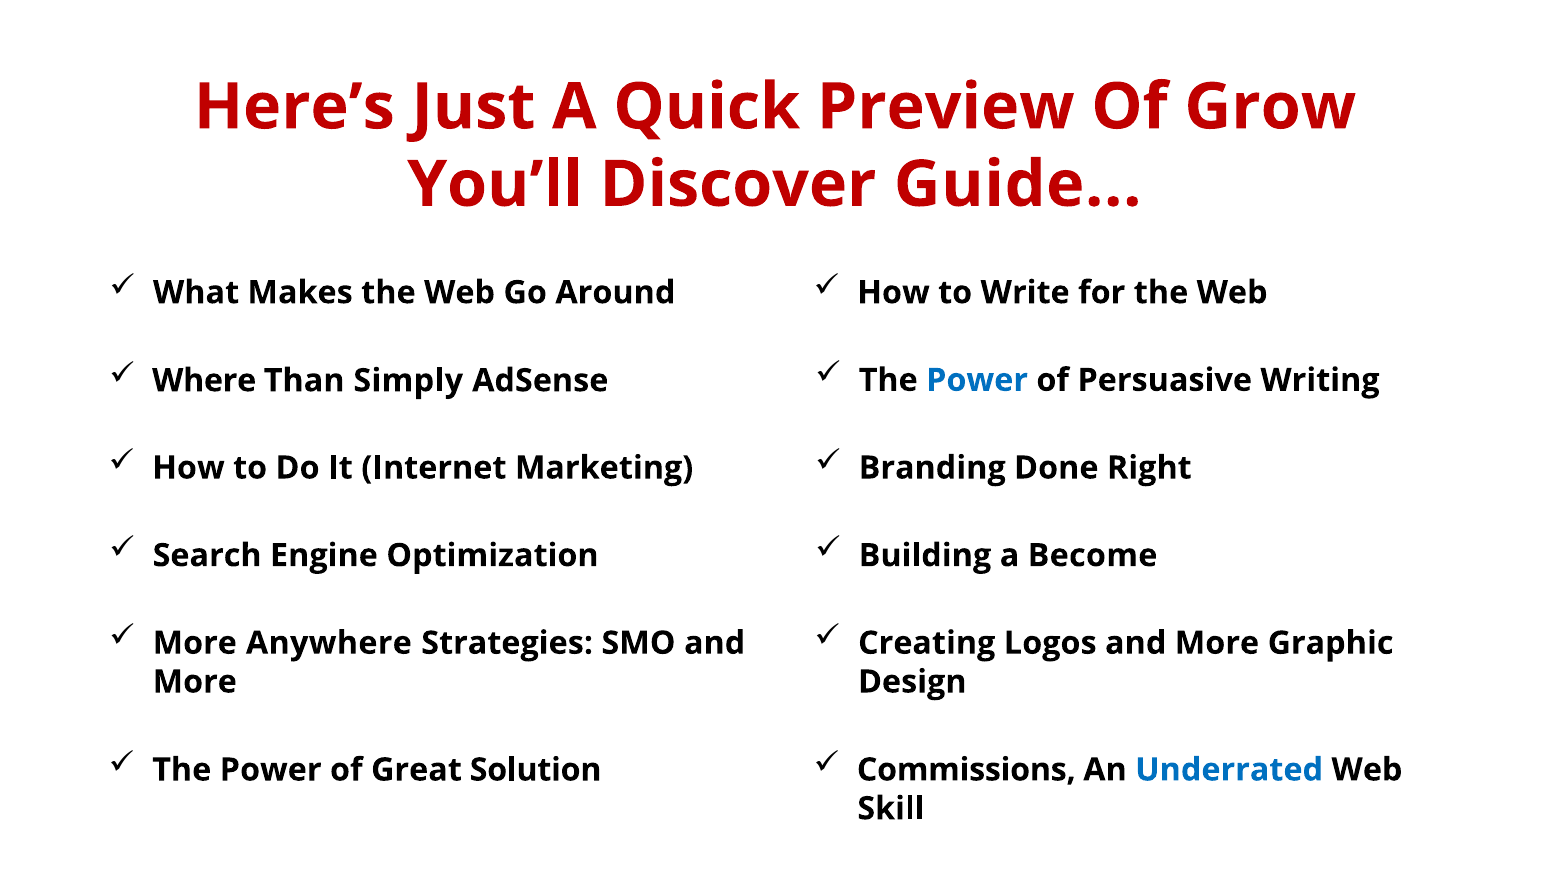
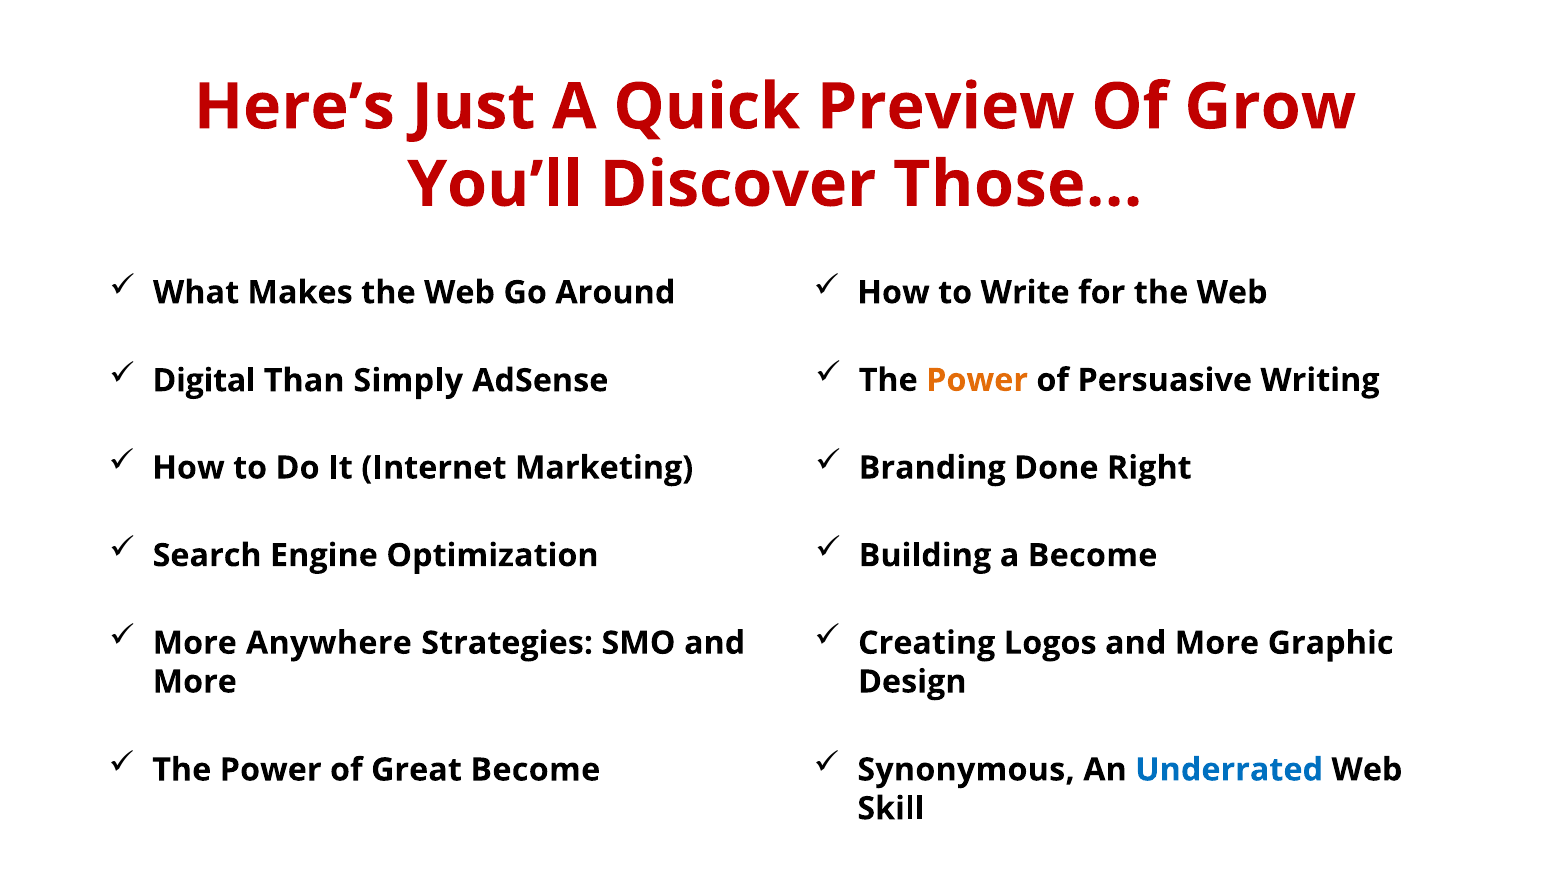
Guide: Guide -> Those (1018, 185)
Power colour: blue -> orange (977, 380)
Where: Where -> Digital (204, 381)
Commissions: Commissions -> Synonymous (966, 770)
Great Solution: Solution -> Become (535, 770)
